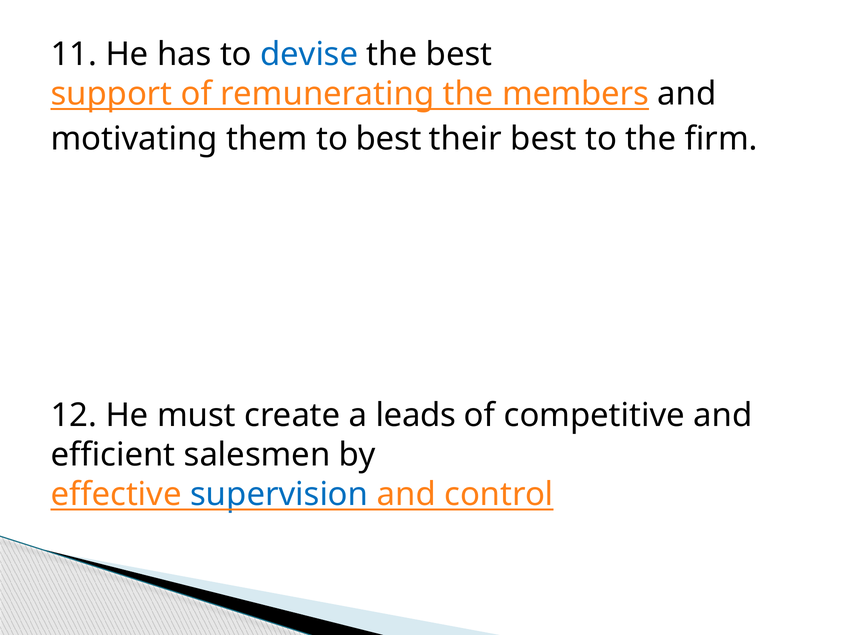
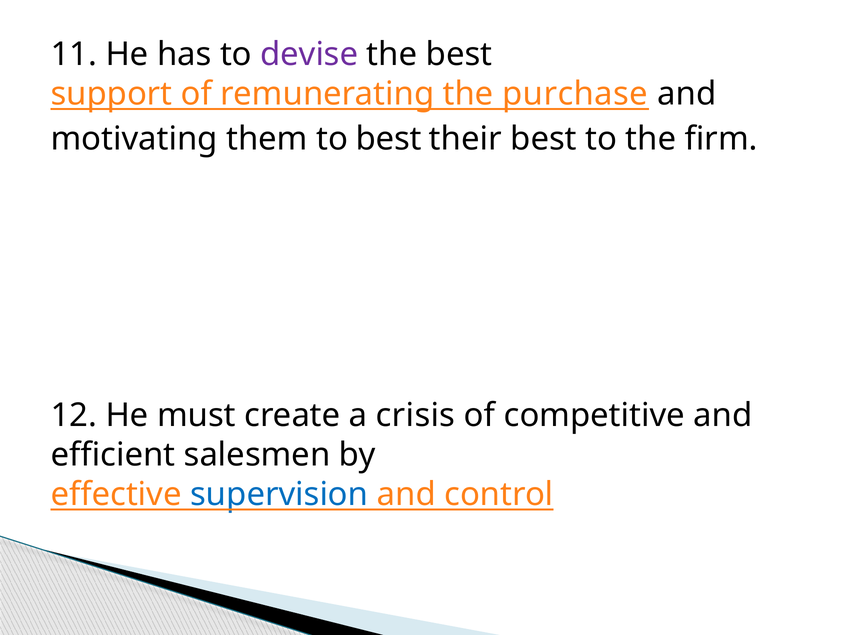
devise colour: blue -> purple (309, 54)
members: members -> purchase (575, 94)
leads: leads -> crisis (416, 416)
